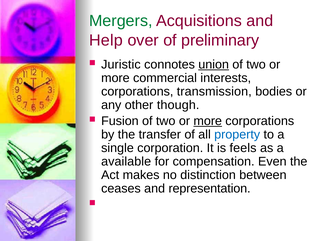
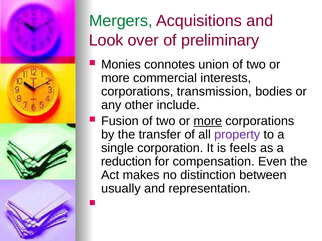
Help: Help -> Look (106, 40)
Juristic: Juristic -> Monies (121, 65)
union underline: present -> none (214, 65)
though: though -> include (178, 105)
property colour: blue -> purple (237, 135)
available: available -> reduction (126, 162)
ceases: ceases -> usually (121, 189)
